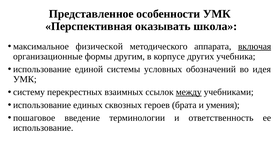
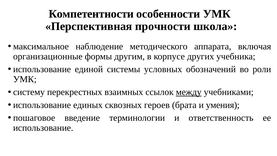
Представленное: Представленное -> Компетентности (91, 14)
оказывать: оказывать -> прочности (163, 26)
физической: физической -> наблюдение (99, 46)
включая underline: present -> none (255, 46)
идея: идея -> роли (262, 69)
